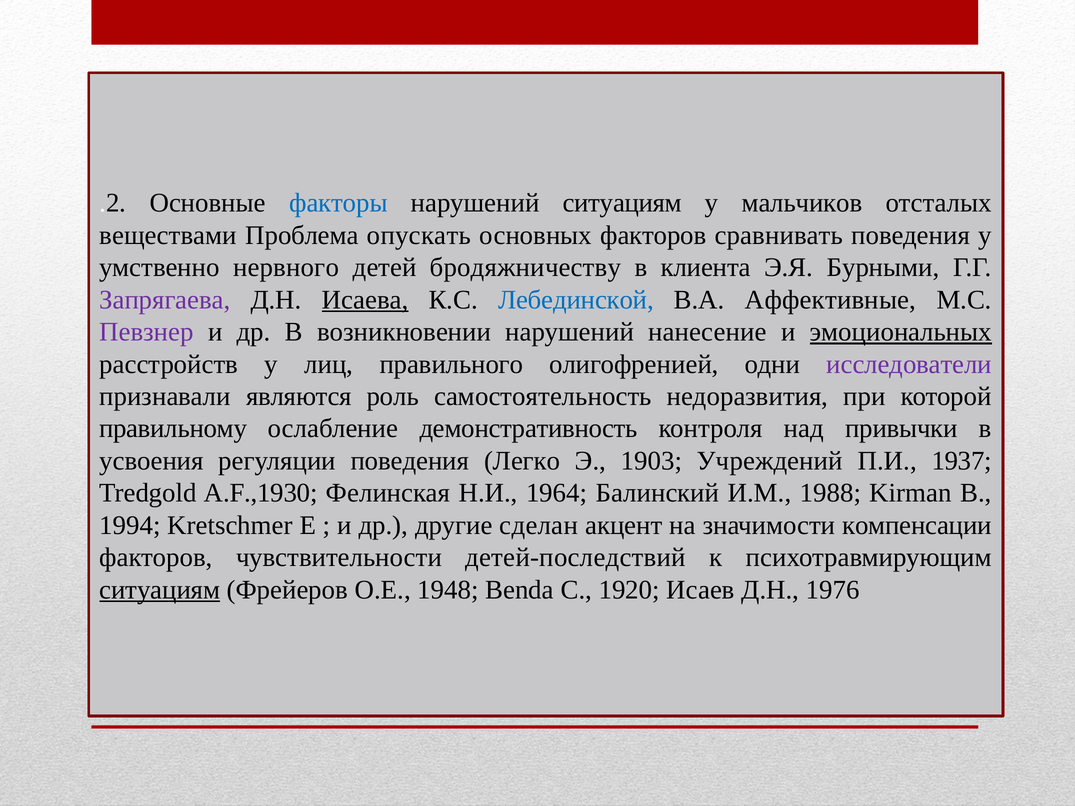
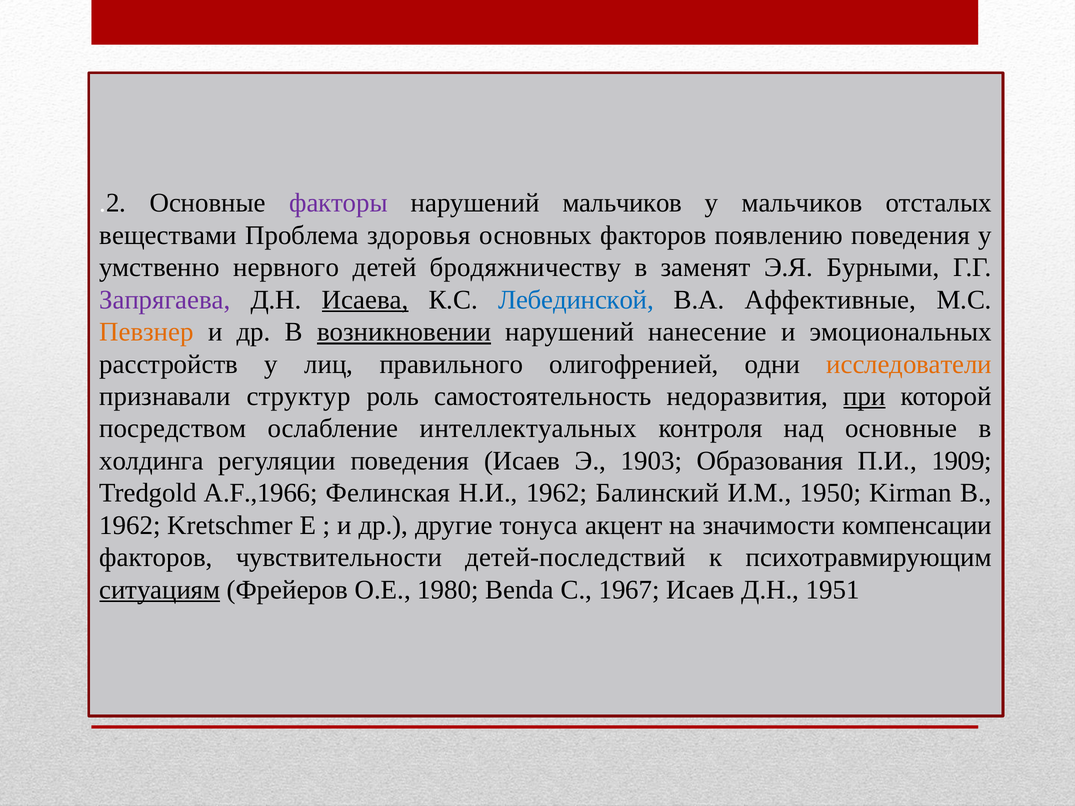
факторы colour: blue -> purple (338, 203)
нарушений ситуациям: ситуациям -> мальчиков (622, 203)
опускать: опускать -> здоровья (419, 235)
сравнивать: сравнивать -> появлению (779, 235)
клиента: клиента -> заменят (706, 267)
Певзнер colour: purple -> orange (146, 332)
возникновении underline: none -> present (404, 332)
эмоциональных underline: present -> none (901, 332)
исследователи colour: purple -> orange (909, 364)
являются: являются -> структур (299, 396)
при underline: none -> present (865, 396)
правильному: правильному -> посредством (173, 429)
демонстративность: демонстративность -> интеллектуальных (528, 429)
над привычки: привычки -> основные (901, 429)
усвоения: усвоения -> холдинга (152, 461)
поведения Легко: Легко -> Исаев (522, 461)
Учреждений: Учреждений -> Образования (770, 461)
1937: 1937 -> 1909 (962, 461)
A.F.,1930: A.F.,1930 -> A.F.,1966 (261, 493)
Н.И 1964: 1964 -> 1962 (557, 493)
1988: 1988 -> 1950 (830, 493)
1994: 1994 -> 1962 (130, 525)
сделан: сделан -> тонуса (539, 525)
1948: 1948 -> 1980 (448, 590)
1920: 1920 -> 1967 (629, 590)
1976: 1976 -> 1951 (833, 590)
